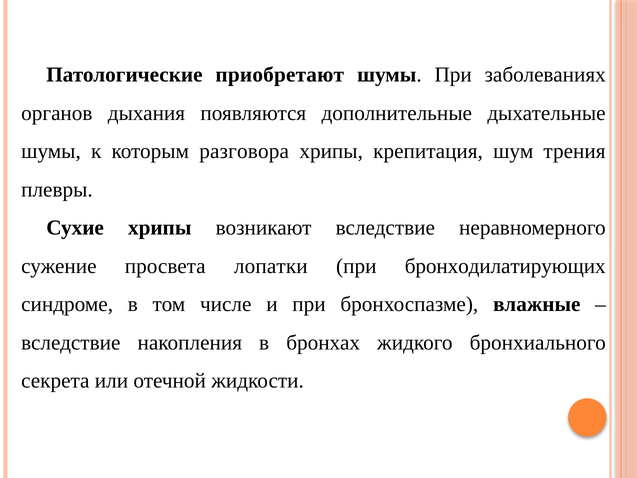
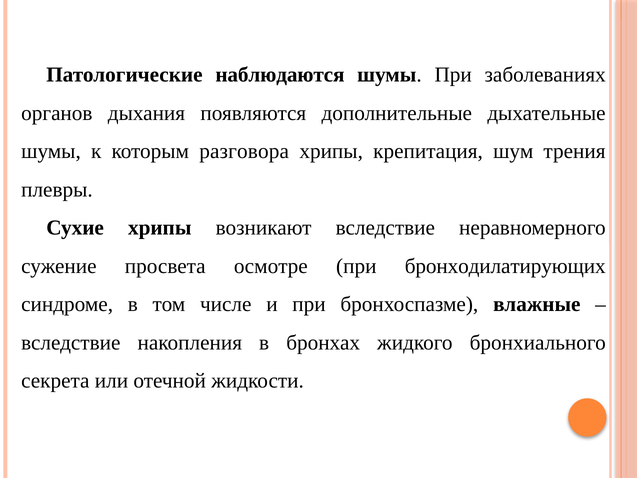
приобретают: приобретают -> наблюдаются (280, 75)
лопатки: лопатки -> осмотре (271, 266)
